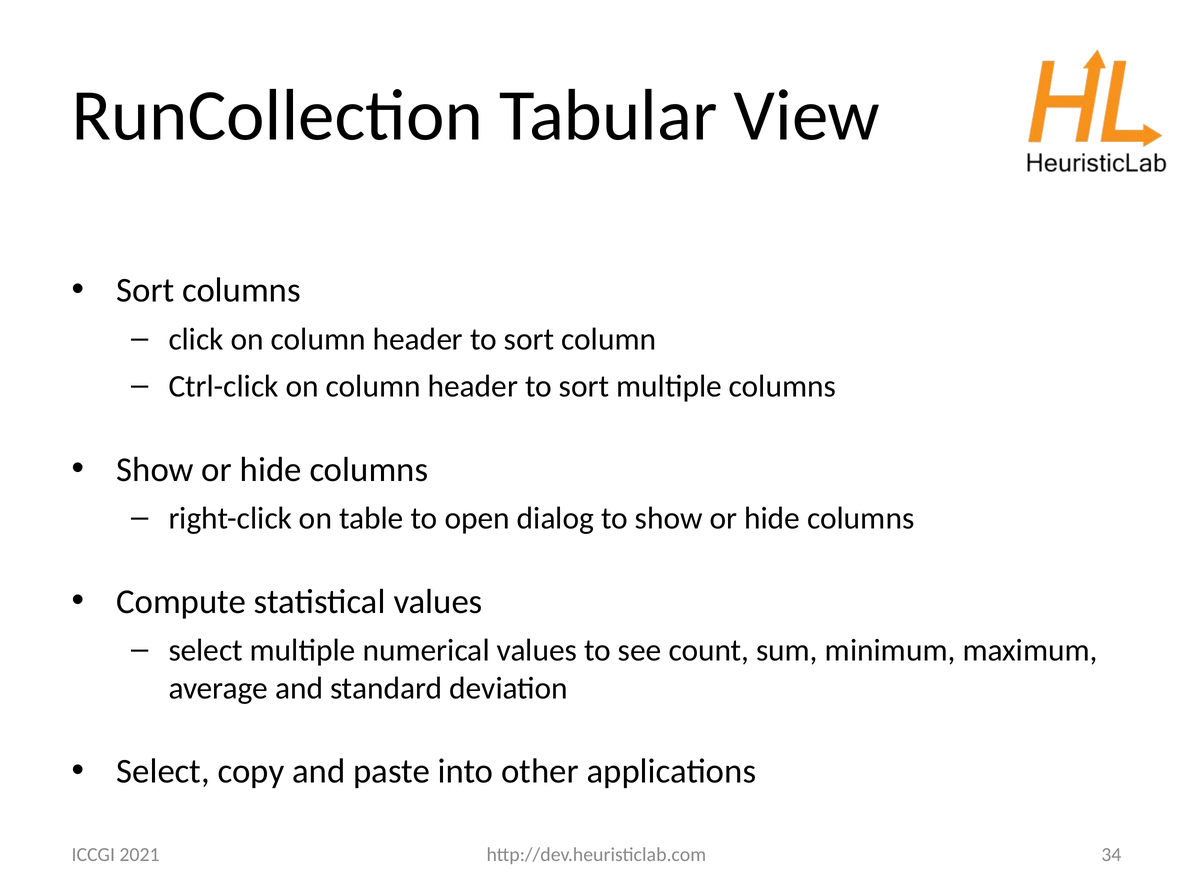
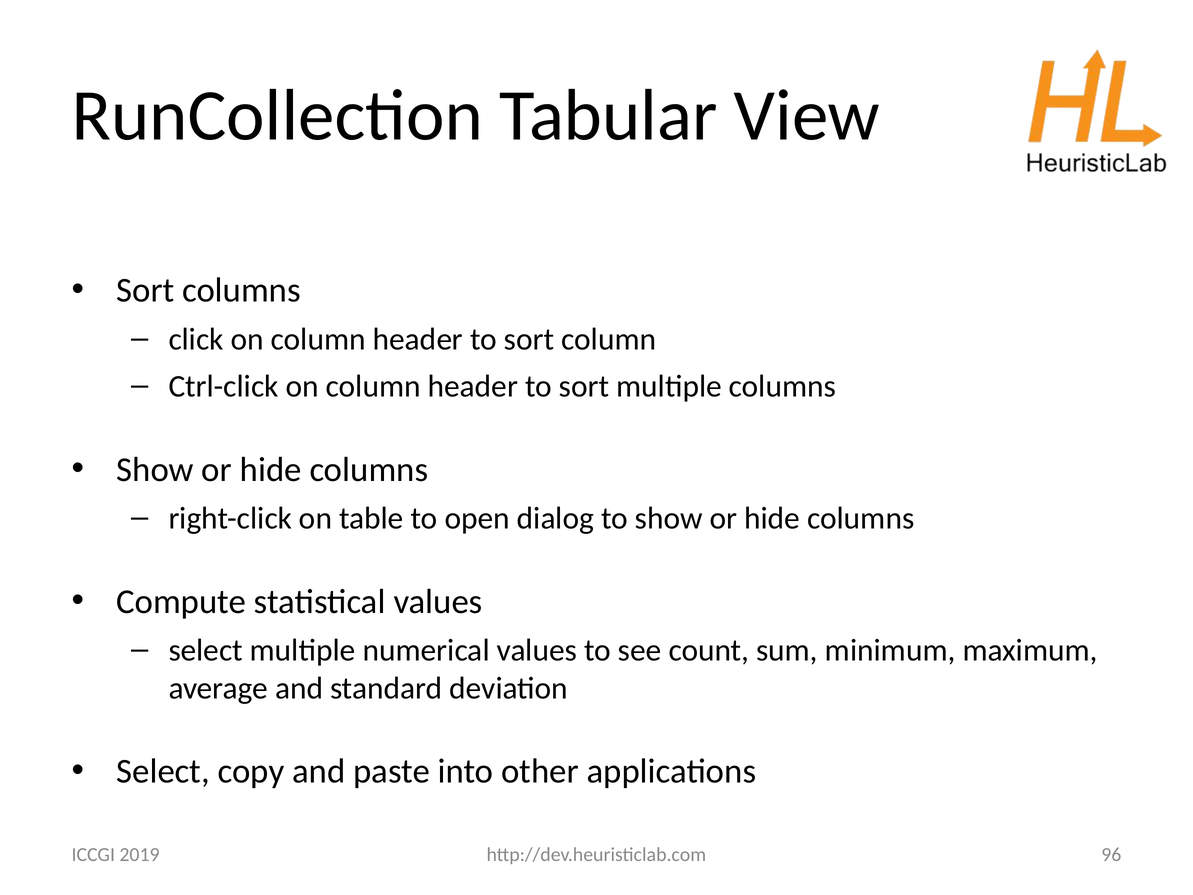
34: 34 -> 96 (1111, 854)
2021: 2021 -> 2019 (140, 854)
